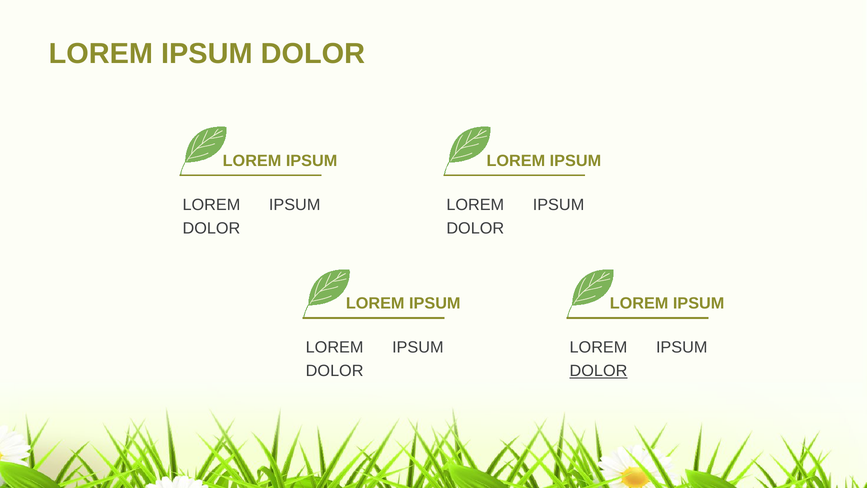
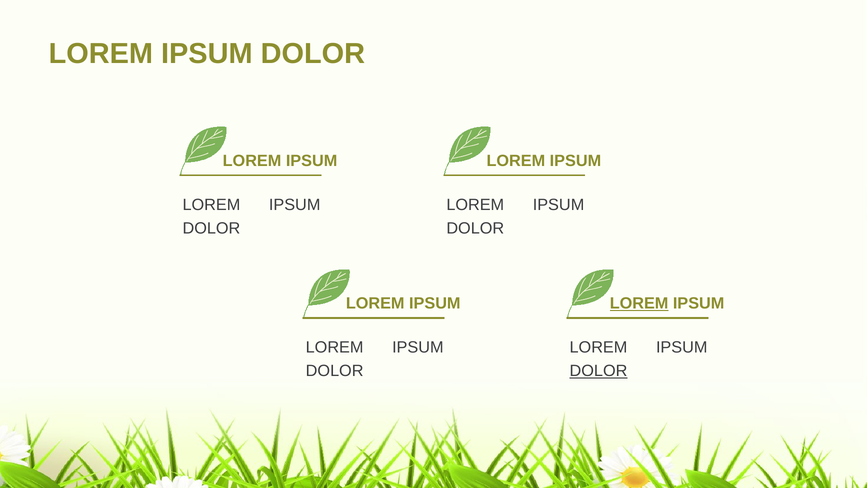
LOREM underline: none -> present (639, 303)
